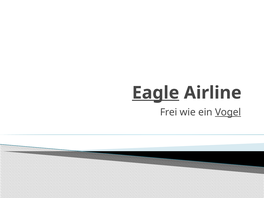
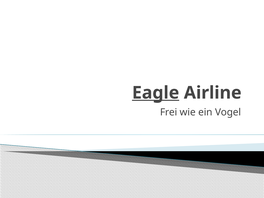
Vogel underline: present -> none (228, 112)
